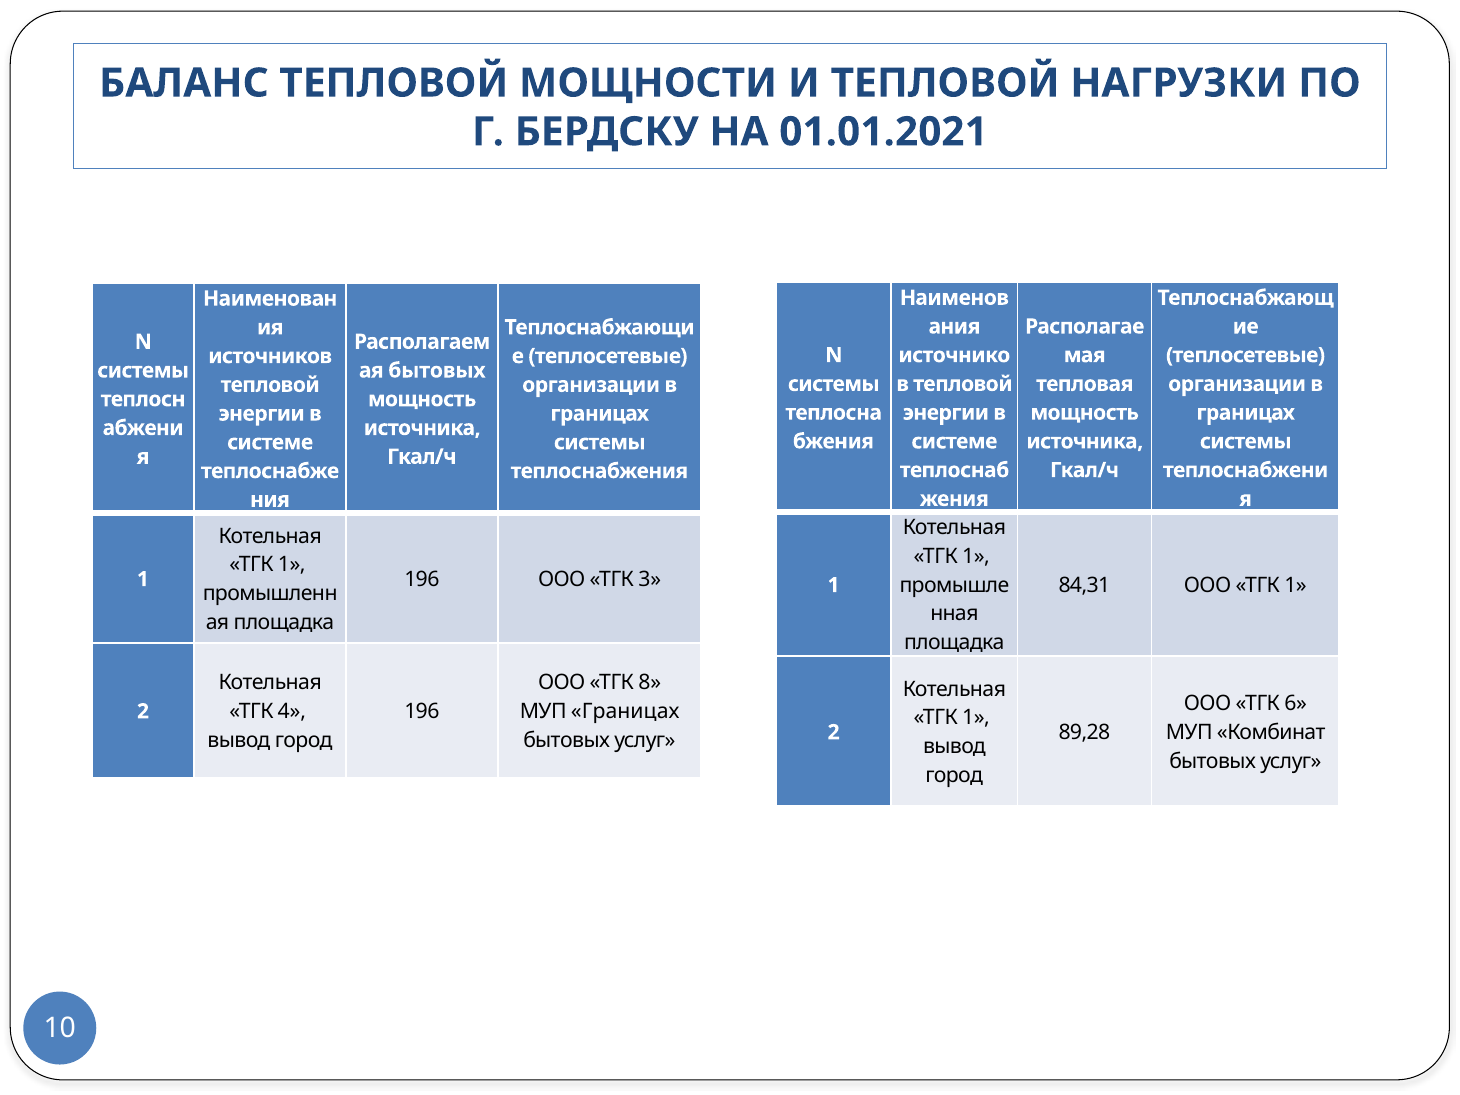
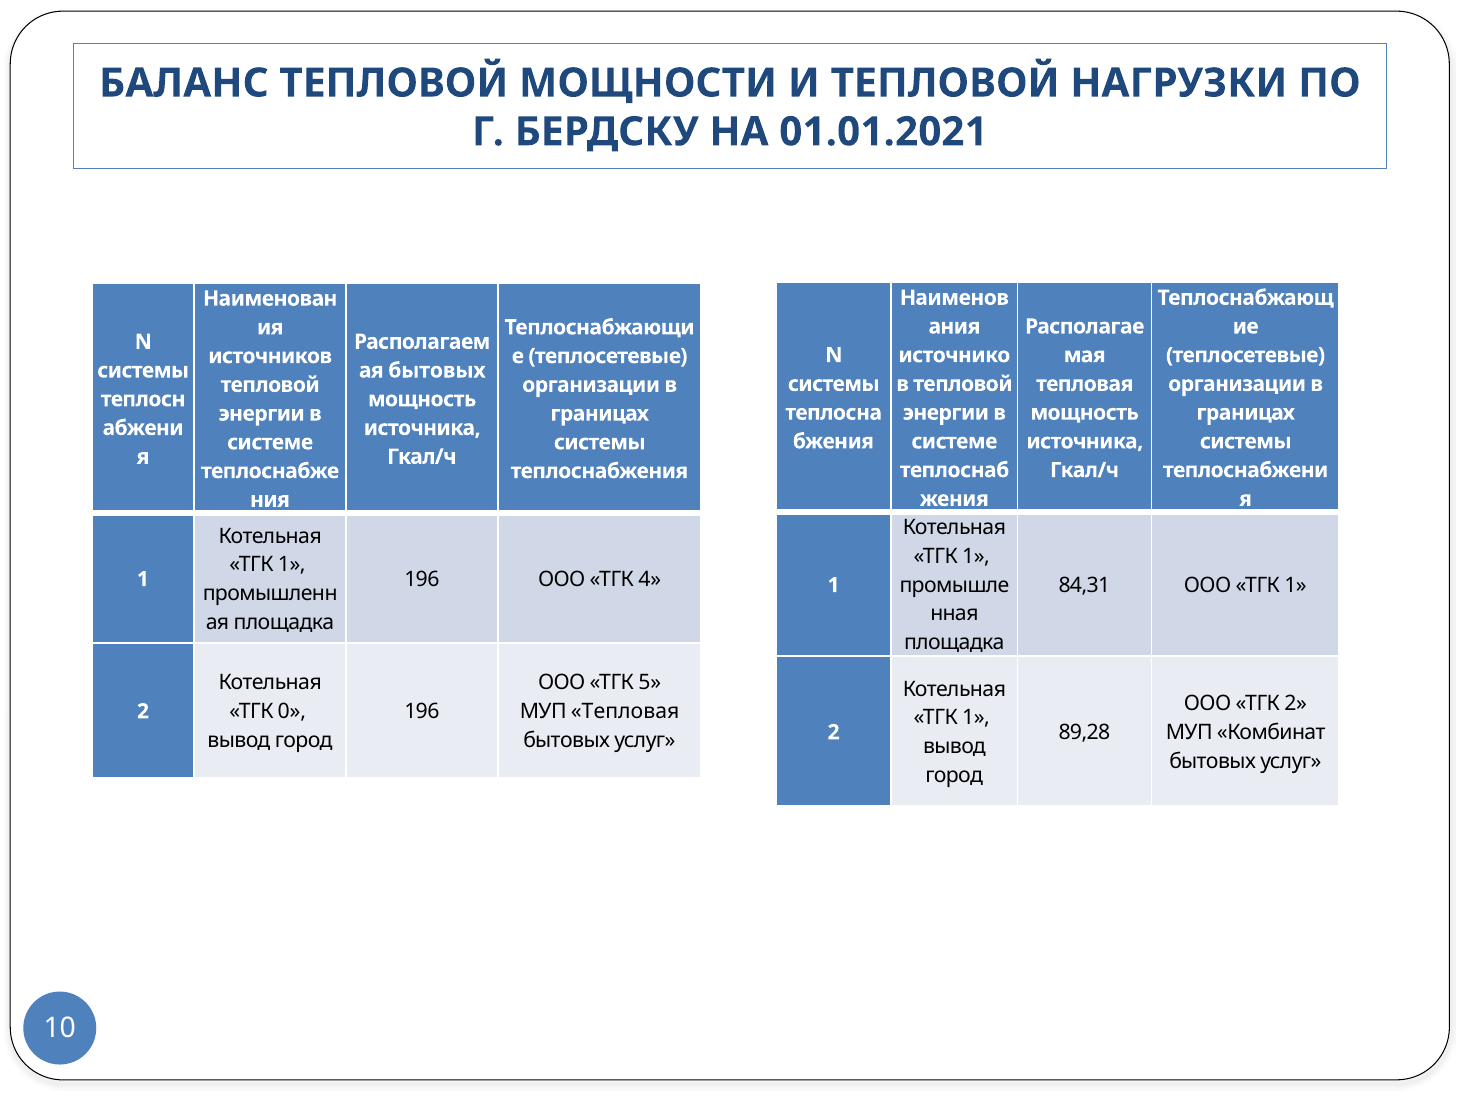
3: 3 -> 4 (650, 579)
8: 8 -> 5 (650, 683)
ТГК 6: 6 -> 2 (1296, 704)
4: 4 -> 0 (292, 711)
МУП Границах: Границах -> Тепловая (625, 711)
